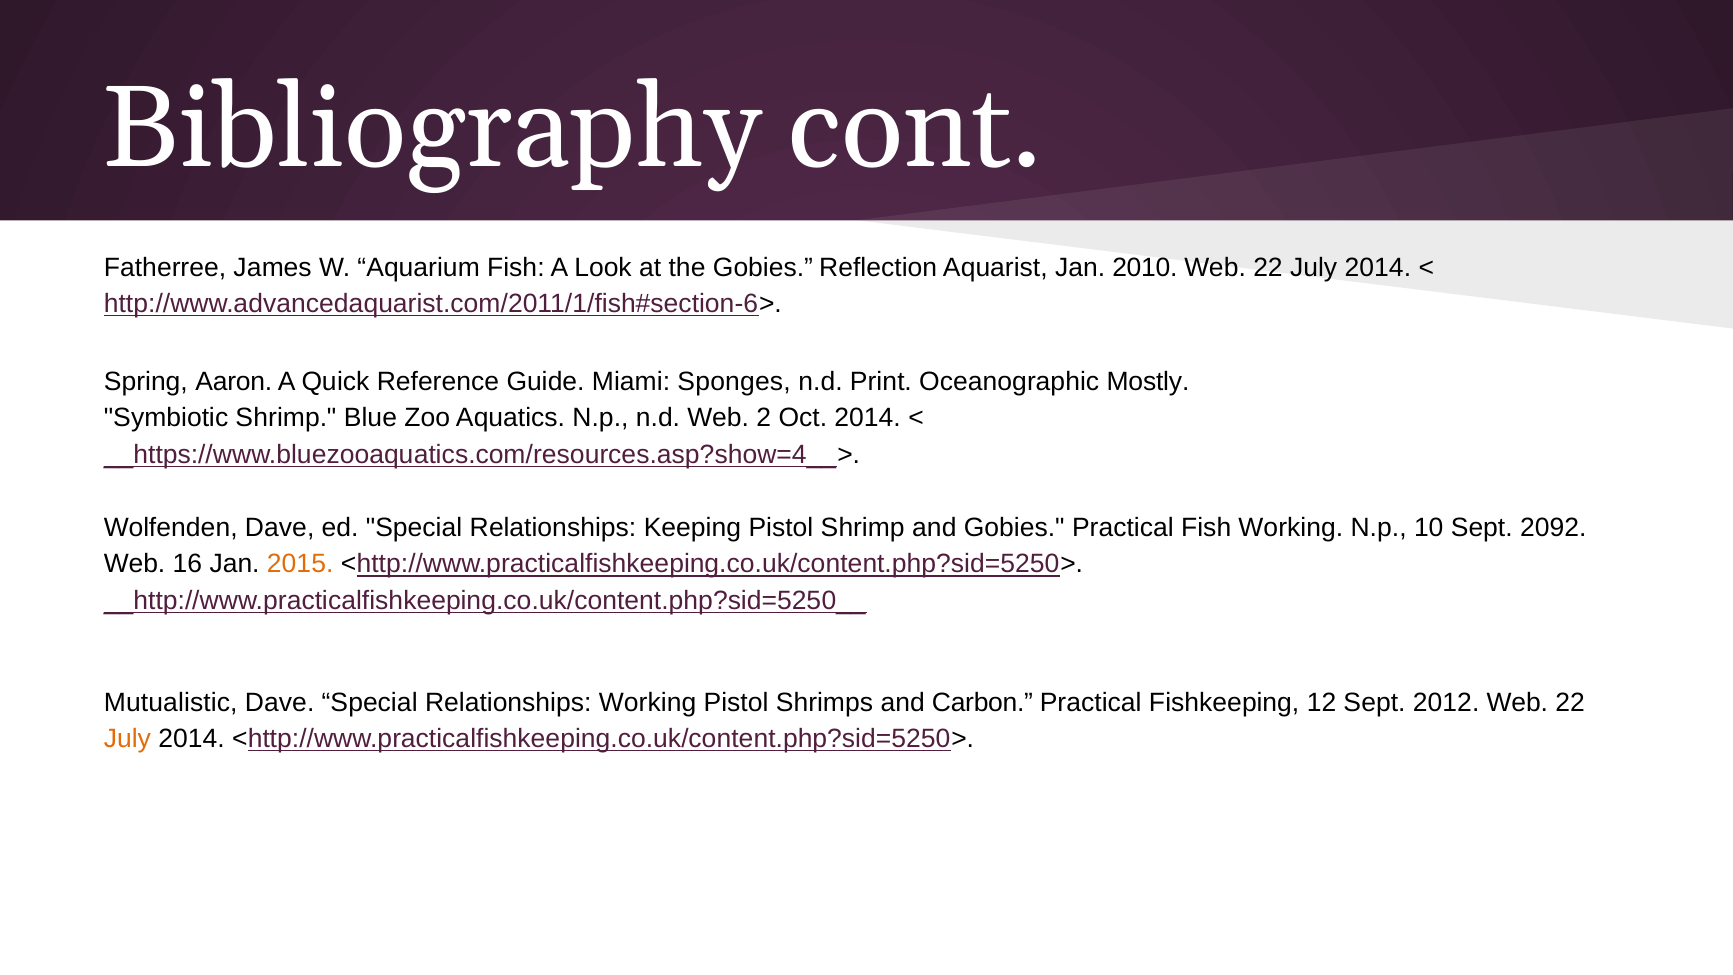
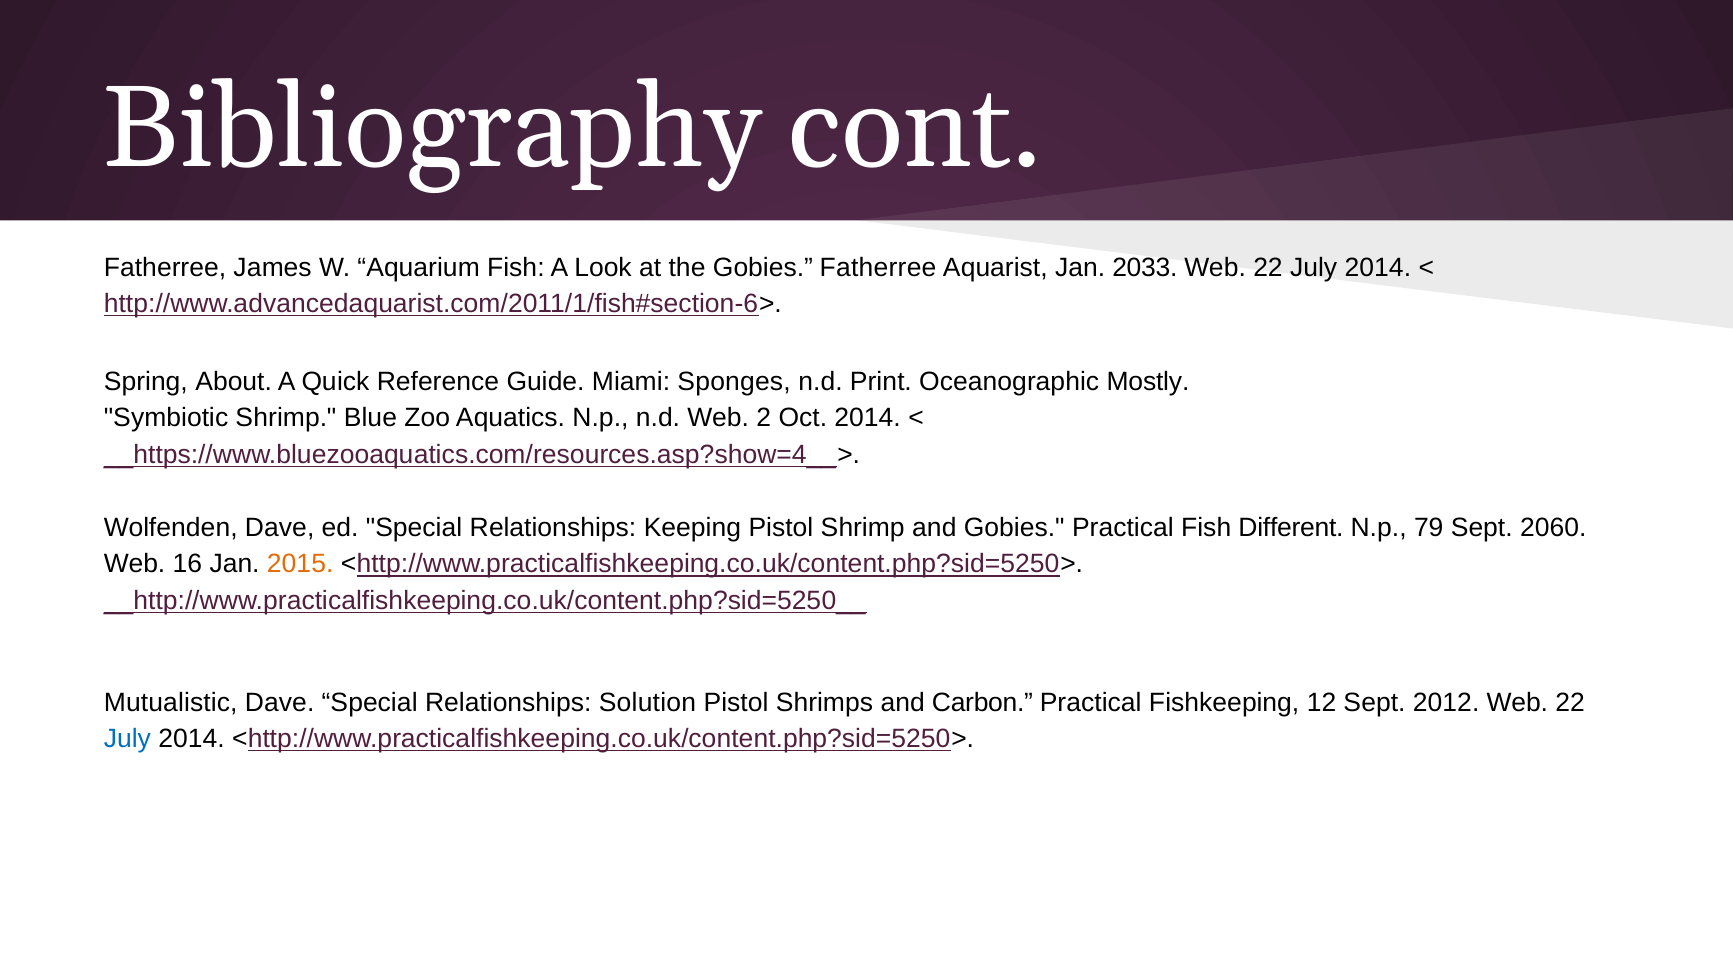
Gobies Reflection: Reflection -> Fatherree (878, 267)
2010: 2010 -> 2033 (1145, 267)
Aaron: Aaron -> About (234, 382)
Fish Working: Working -> Different (1291, 528)
10: 10 -> 79 (1429, 528)
2092: 2092 -> 2060 (1553, 528)
Relationships Working: Working -> Solution (647, 702)
July colour: orange -> blue (127, 739)
